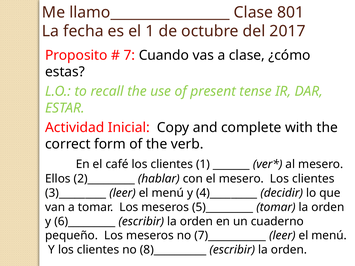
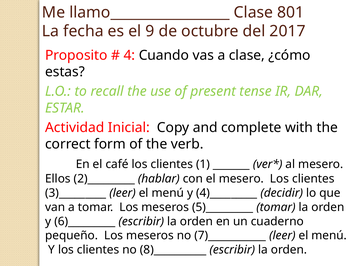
el 1: 1 -> 9 (150, 31)
7: 7 -> 4 (129, 55)
